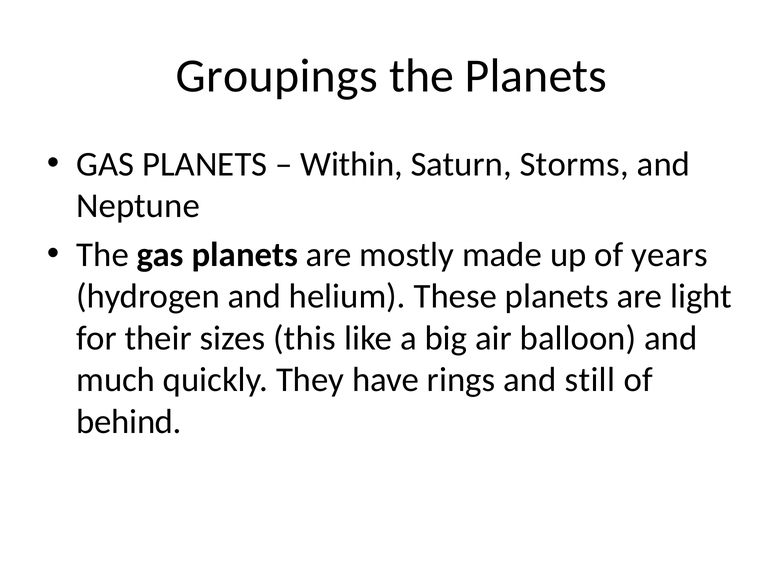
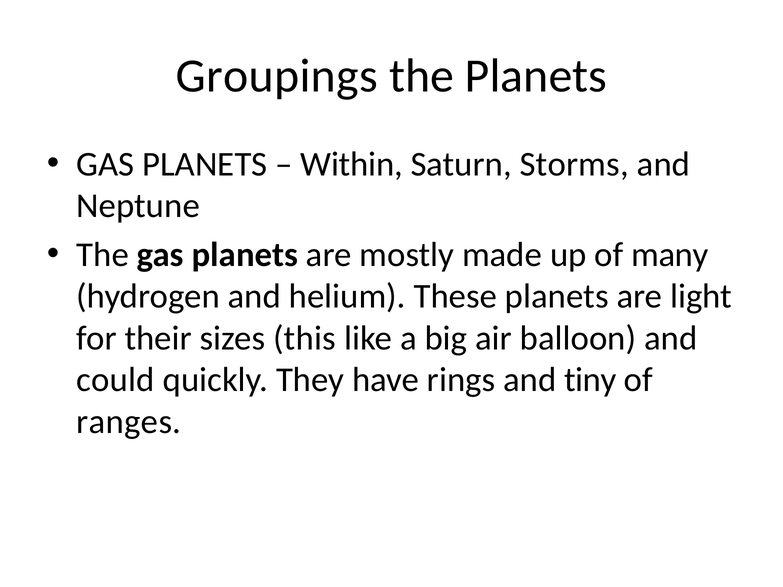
years: years -> many (670, 255)
much: much -> could (116, 380)
still: still -> tiny (590, 380)
behind: behind -> ranges (129, 422)
